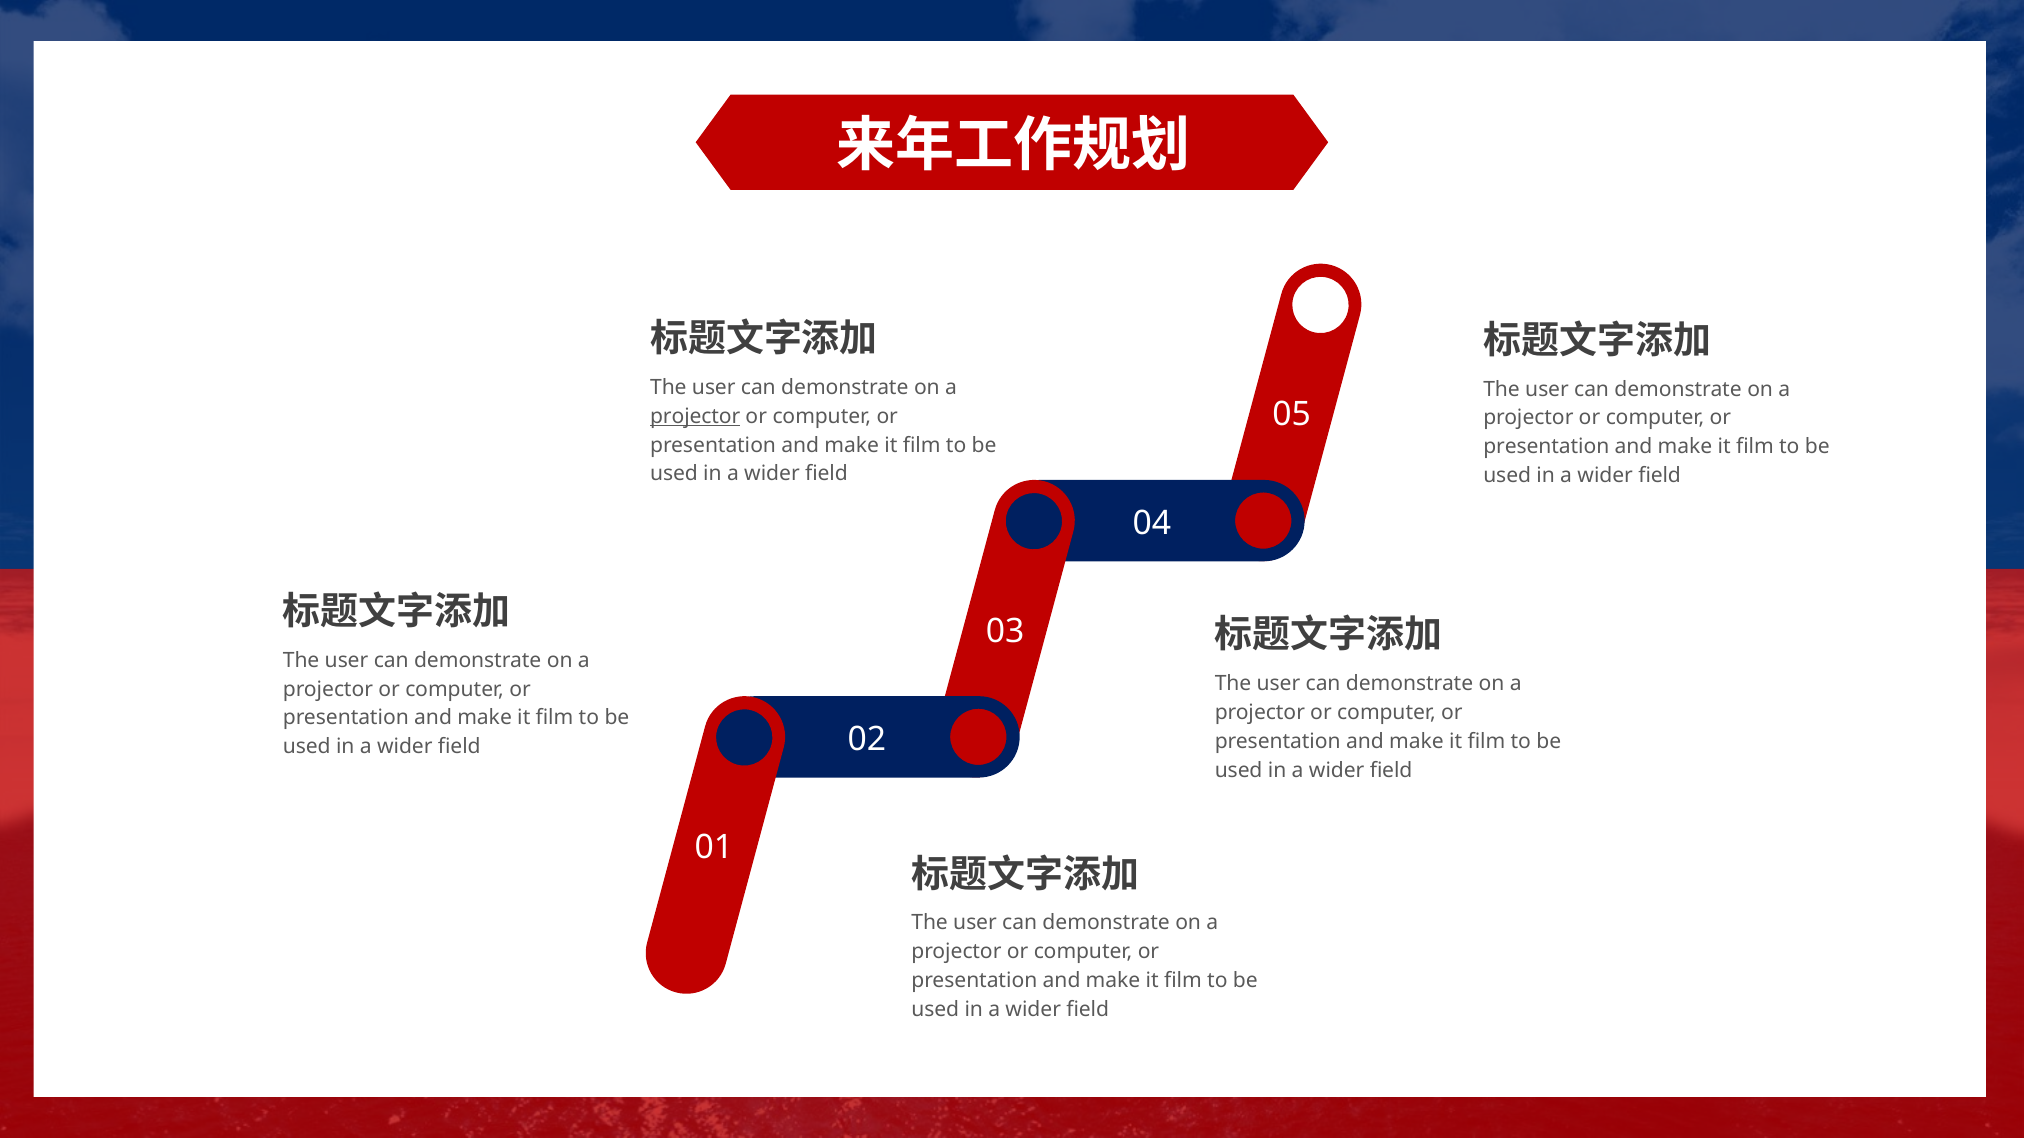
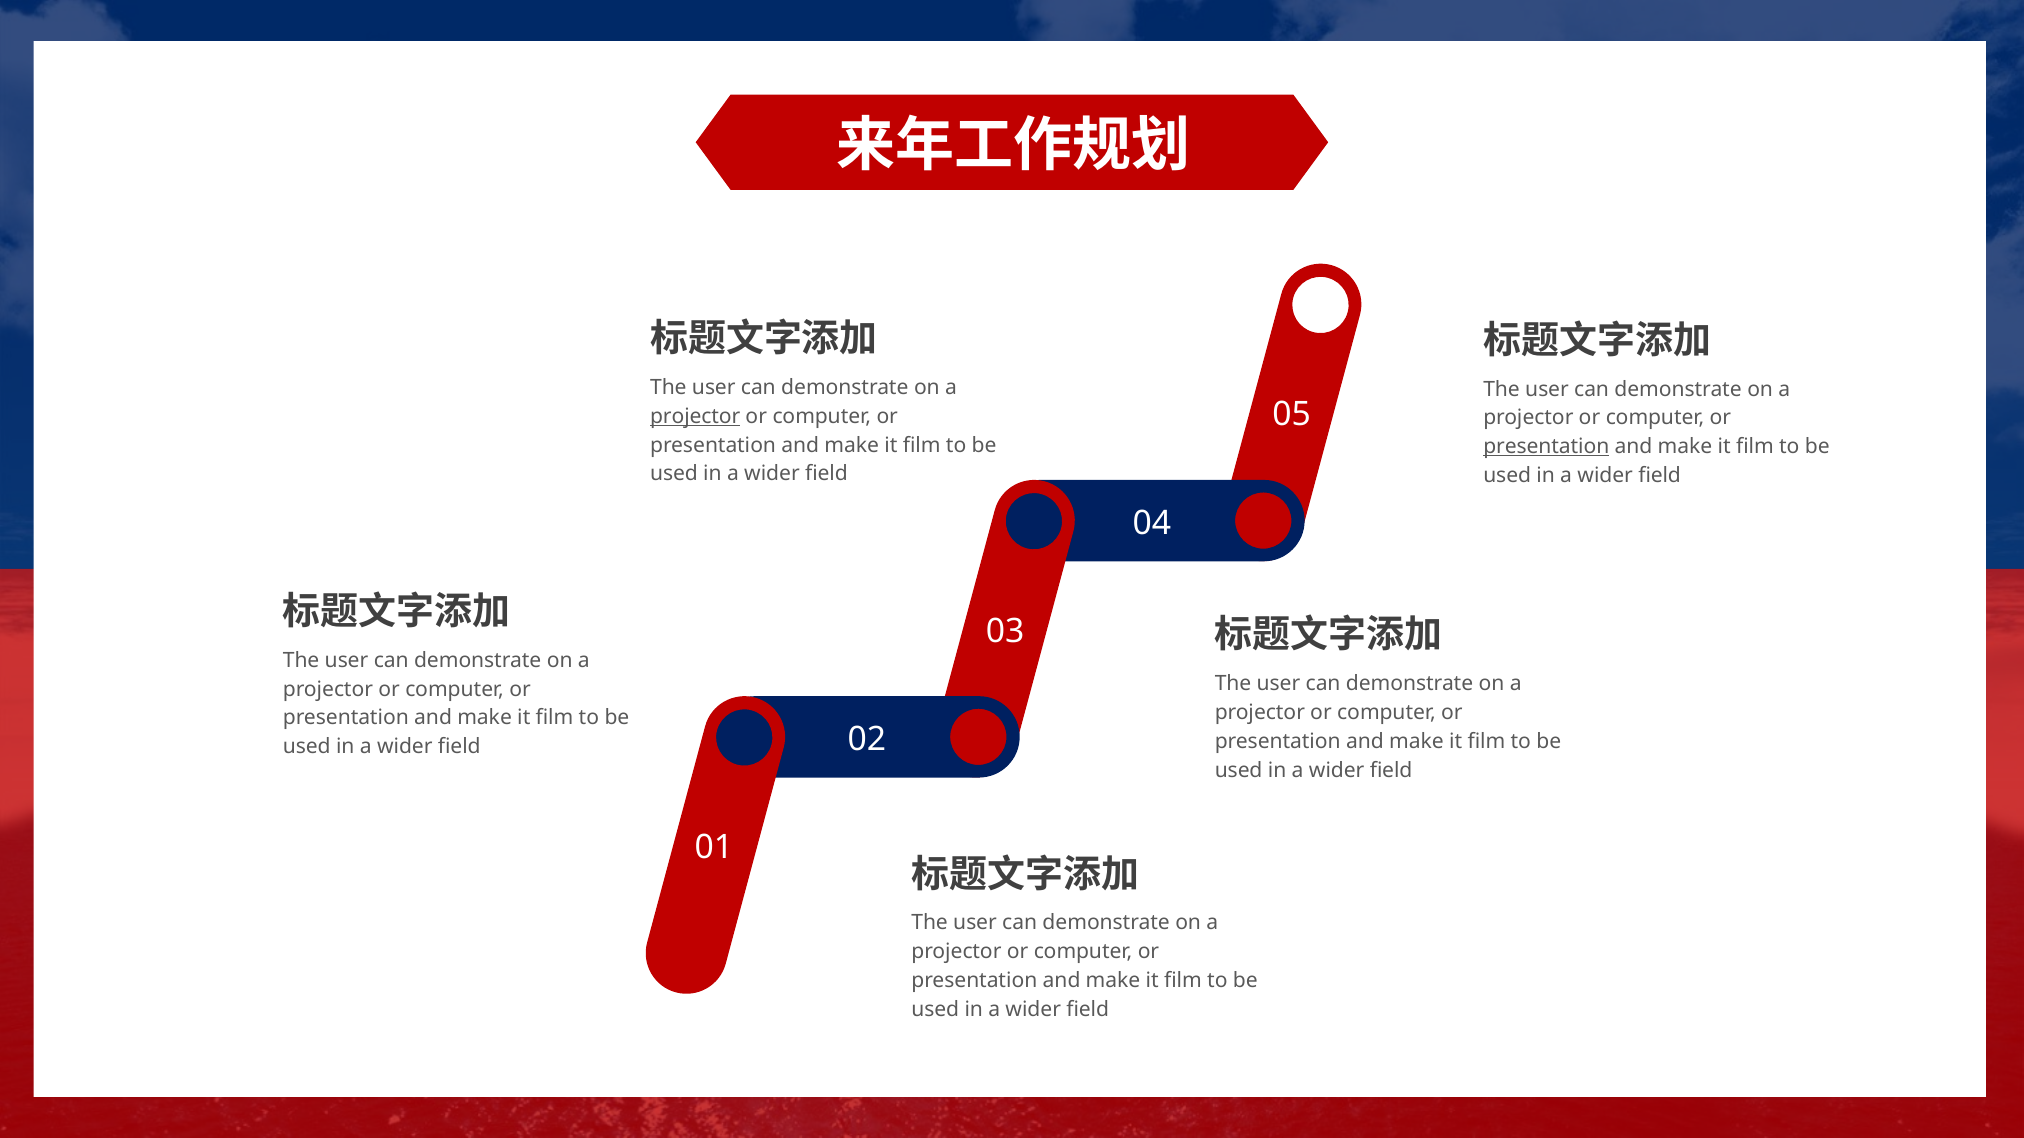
presentation underline: none -> present (1546, 447)
